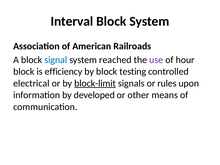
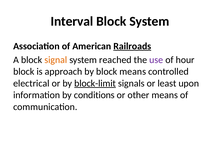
Railroads underline: none -> present (132, 46)
signal colour: blue -> orange (56, 60)
efficiency: efficiency -> approach (64, 72)
block testing: testing -> means (133, 72)
rules: rules -> least (167, 83)
developed: developed -> conditions (94, 95)
